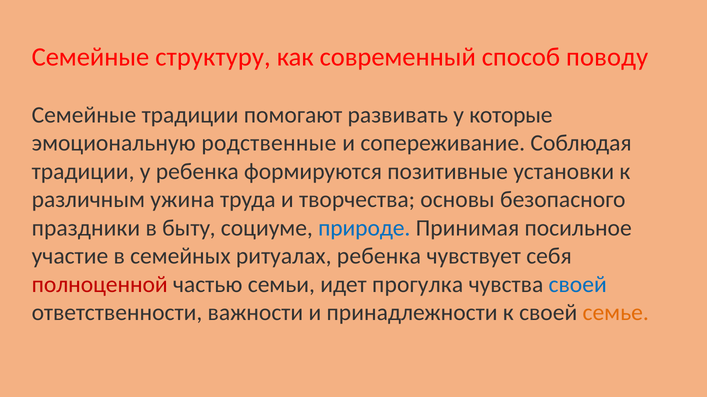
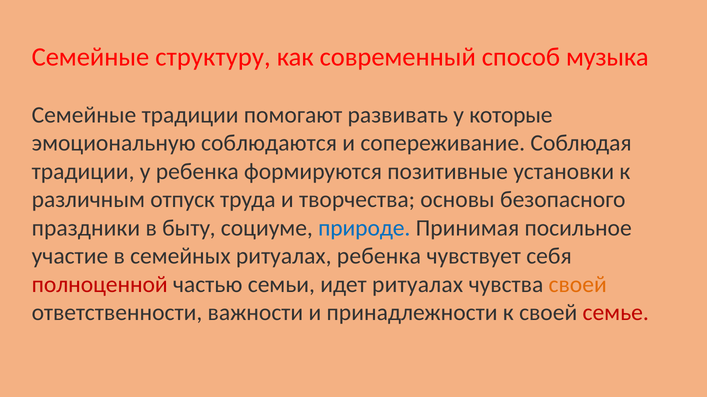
поводу: поводу -> музыка (607, 57)
родственные: родственные -> соблюдаются (269, 143)
ужина: ужина -> отпуск (183, 200)
идет прогулка: прогулка -> ритуалах (418, 285)
своей colour: blue -> orange (578, 285)
семье colour: orange -> red (616, 313)
